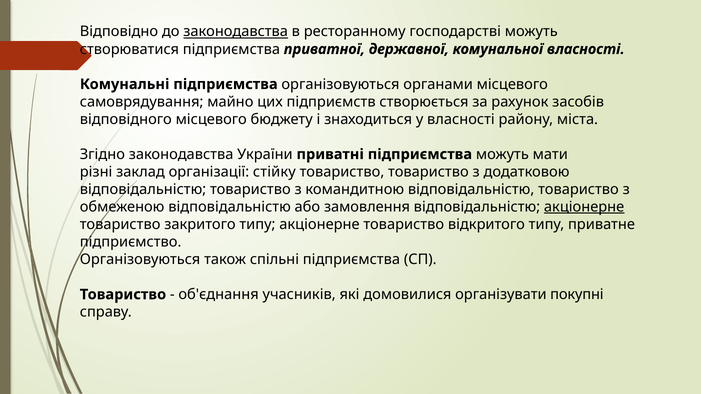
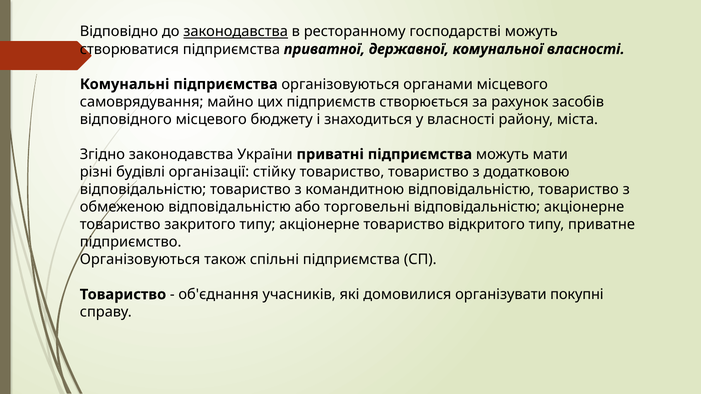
заклад: заклад -> будівлі (141, 172)
замовлення: замовлення -> торговельні (367, 207)
акціонерне underline: present -> none (584, 207)
